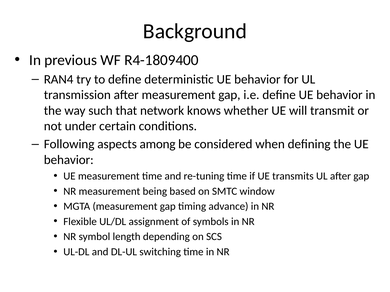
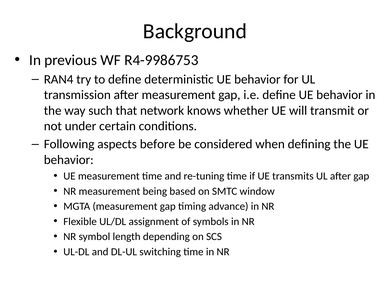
R4-1809400: R4-1809400 -> R4-9986753 (161, 60)
among: among -> before (157, 144)
